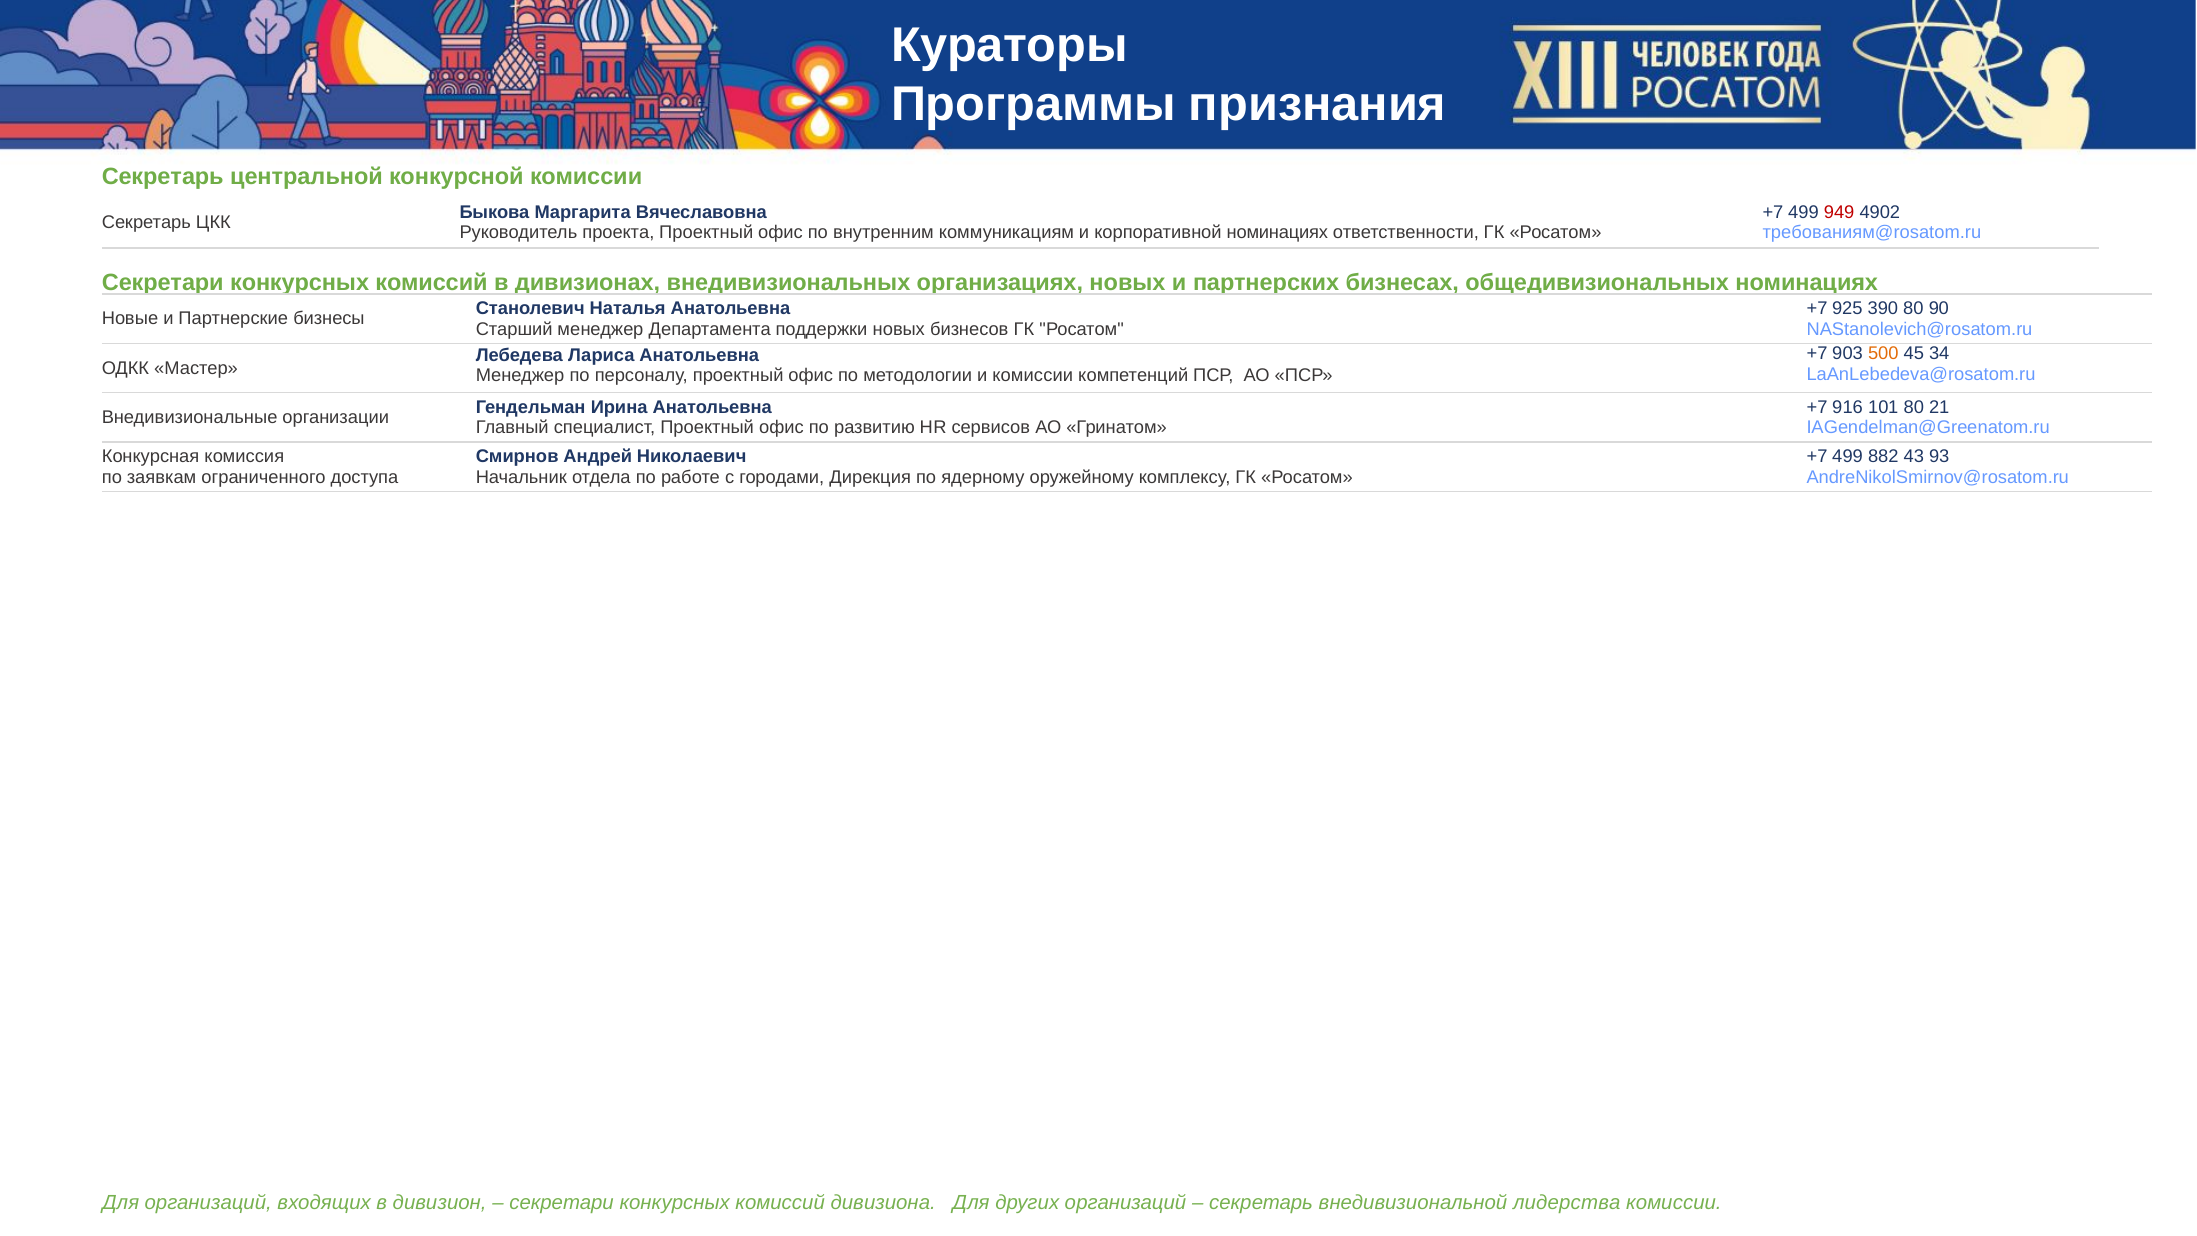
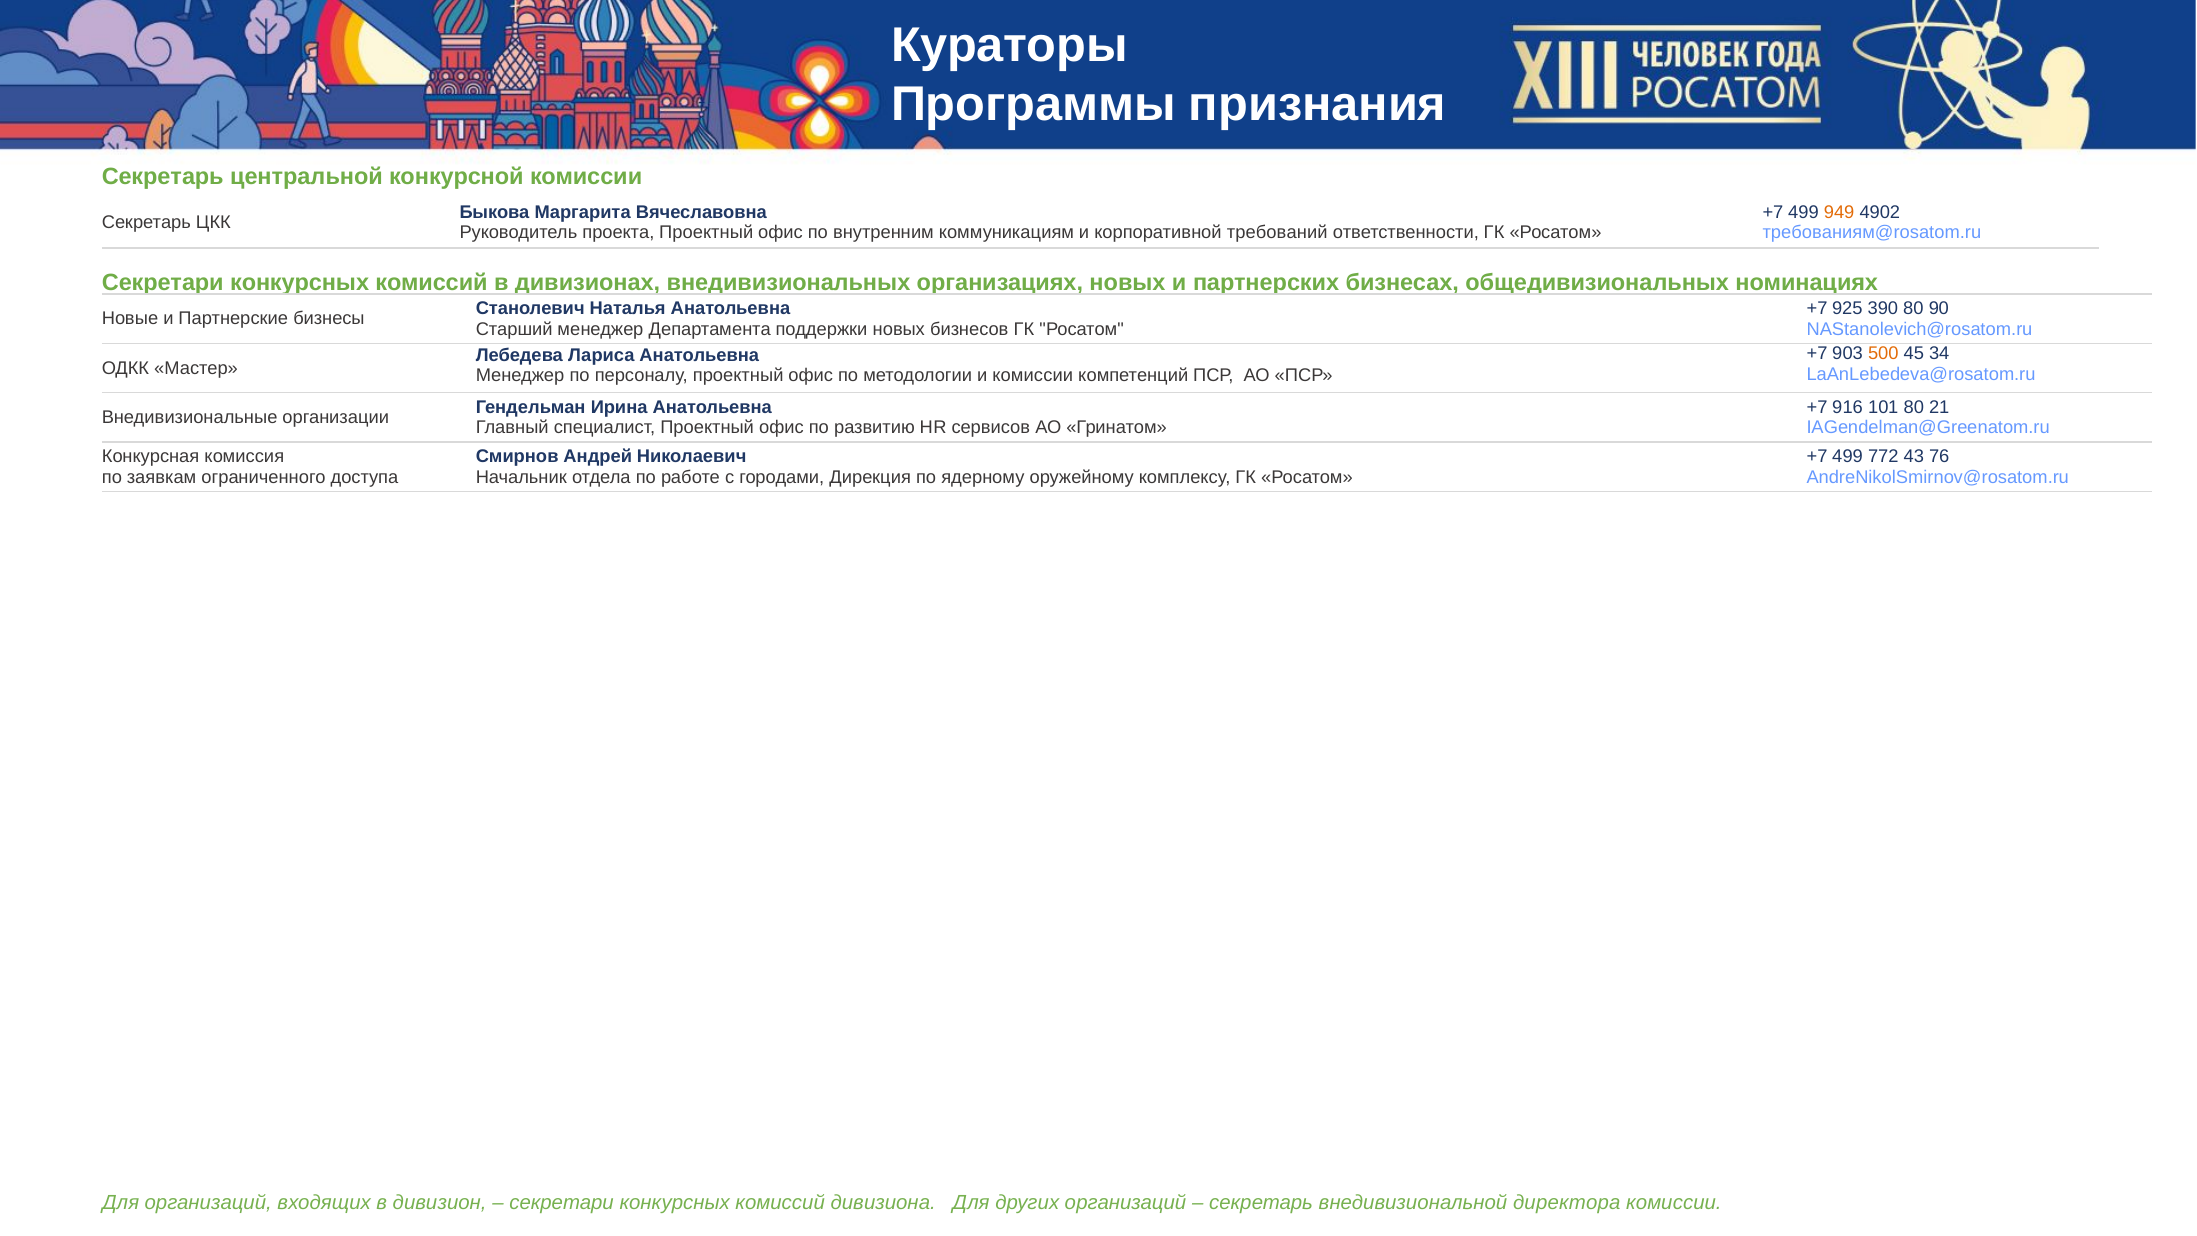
949 colour: red -> orange (1839, 212)
корпоративной номинациях: номинациях -> требований (1277, 233)
882: 882 -> 772 (1883, 456)
93: 93 -> 76 (1939, 456)
лидерства: лидерства -> директора (1567, 1203)
